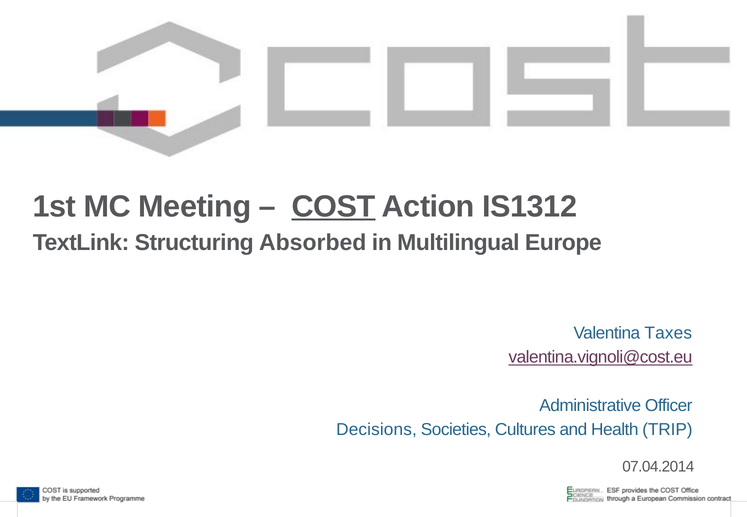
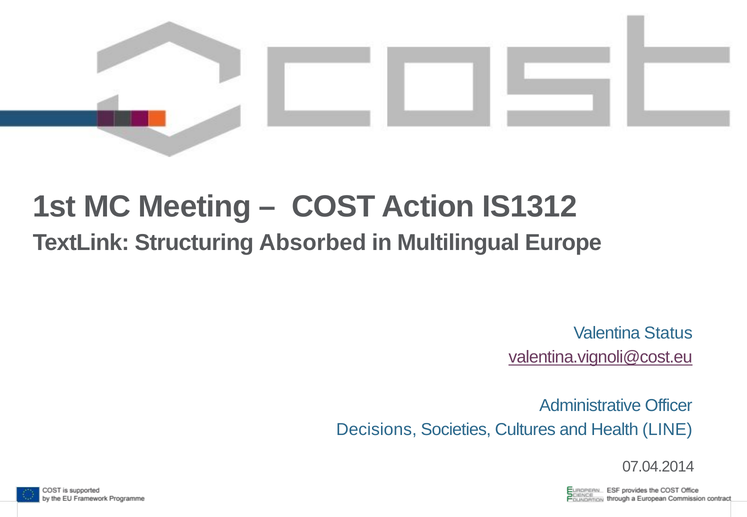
COST underline: present -> none (334, 206)
Taxes: Taxes -> Status (668, 333)
TRIP: TRIP -> LINE (667, 430)
